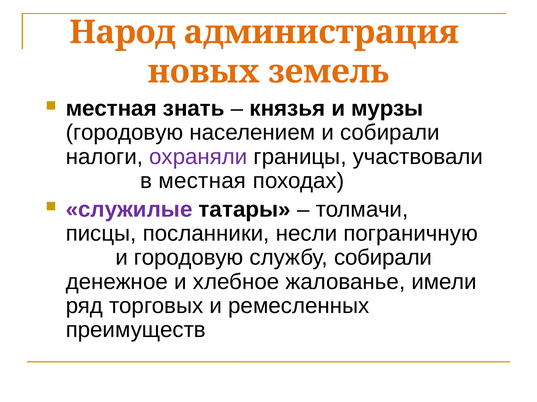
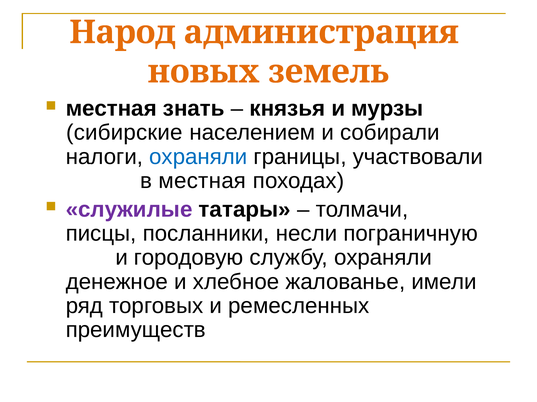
городовую: городовую -> сибирские (124, 133)
охраняли colour: purple -> blue (198, 157)
службу собирали: собирали -> охраняли (383, 258)
